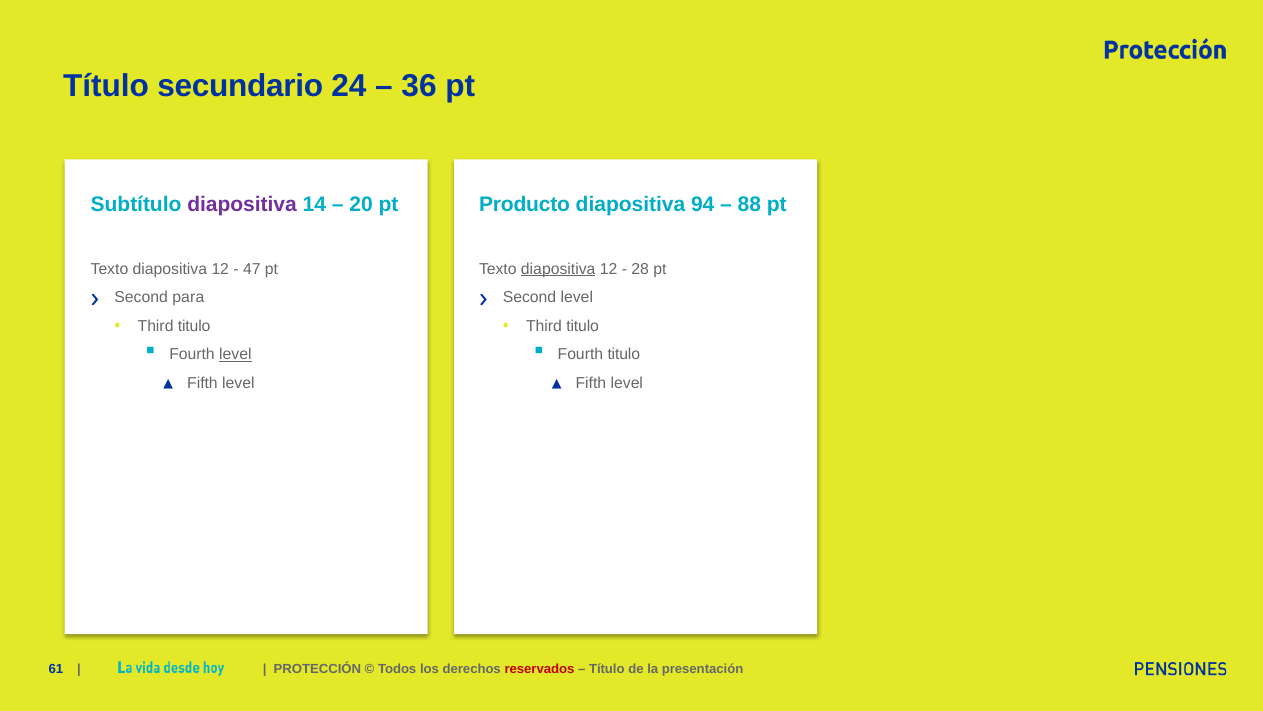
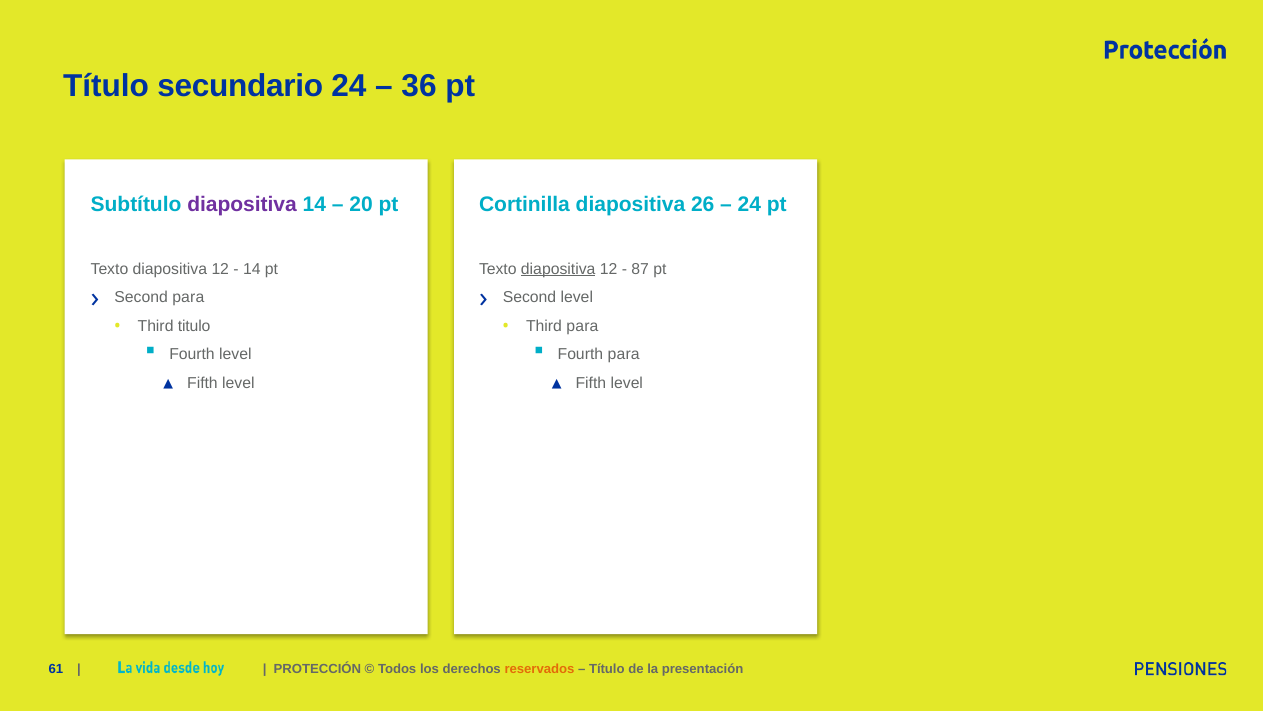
Producto: Producto -> Cortinilla (524, 204)
94: 94 -> 26 (703, 204)
88: 88 -> 24 (749, 204)
47: 47 -> 14 (252, 269)
28: 28 -> 87 (640, 269)
titulo: titulo -> para (582, 326)
level underline: present -> none (235, 354)
Fourth titulo: titulo -> para (624, 354)
reservados colour: red -> orange (539, 669)
